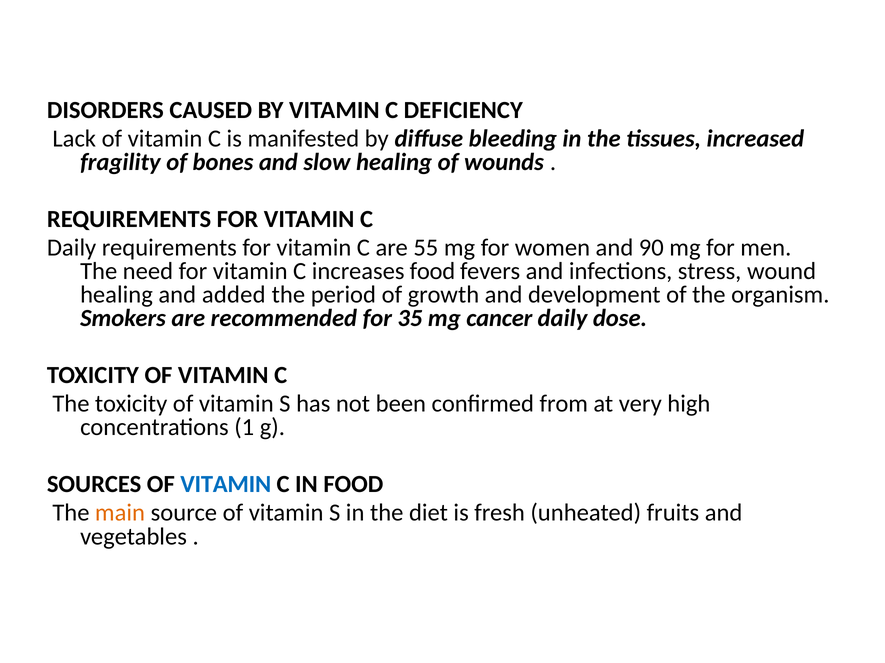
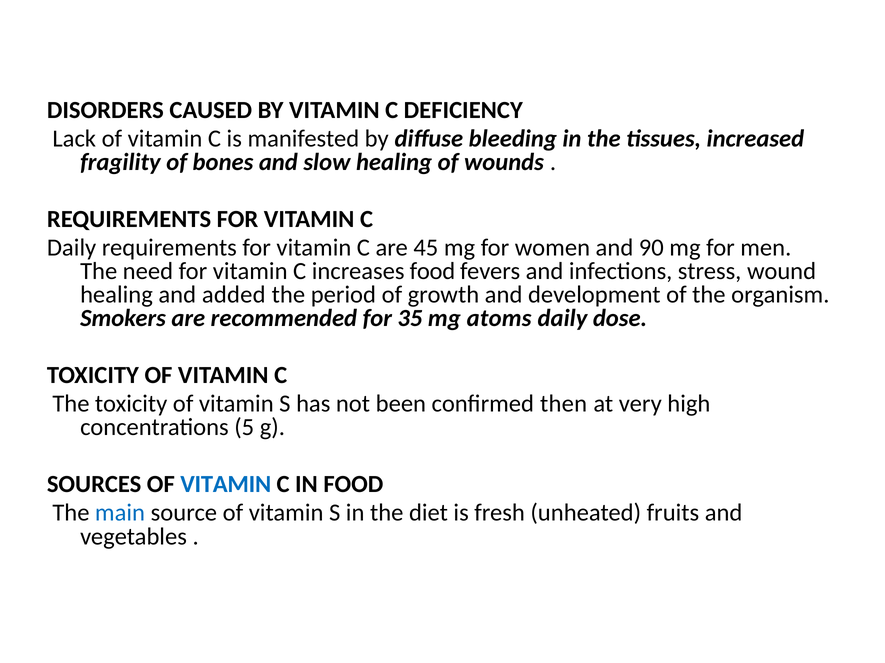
55: 55 -> 45 (426, 248)
cancer: cancer -> atoms (499, 319)
from: from -> then (564, 404)
1: 1 -> 5 (244, 428)
main colour: orange -> blue (120, 513)
